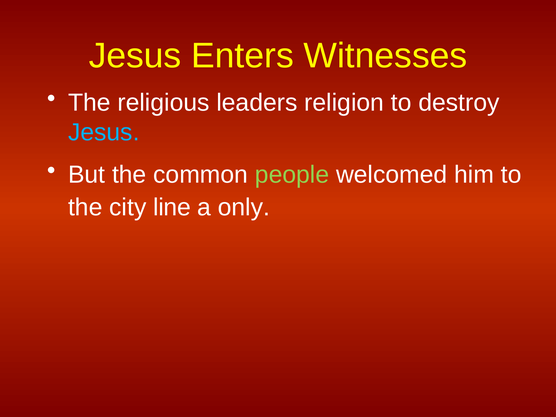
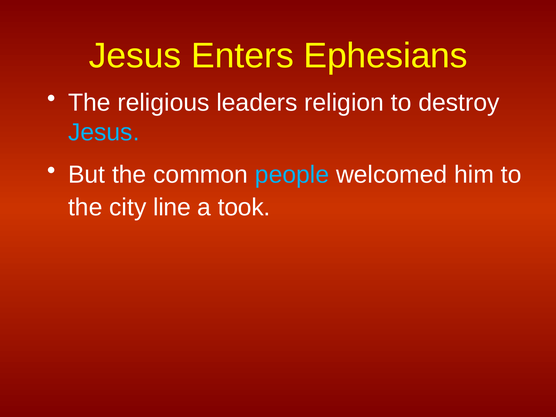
Witnesses: Witnesses -> Ephesians (386, 56)
people colour: light green -> light blue (292, 175)
only: only -> took (244, 207)
